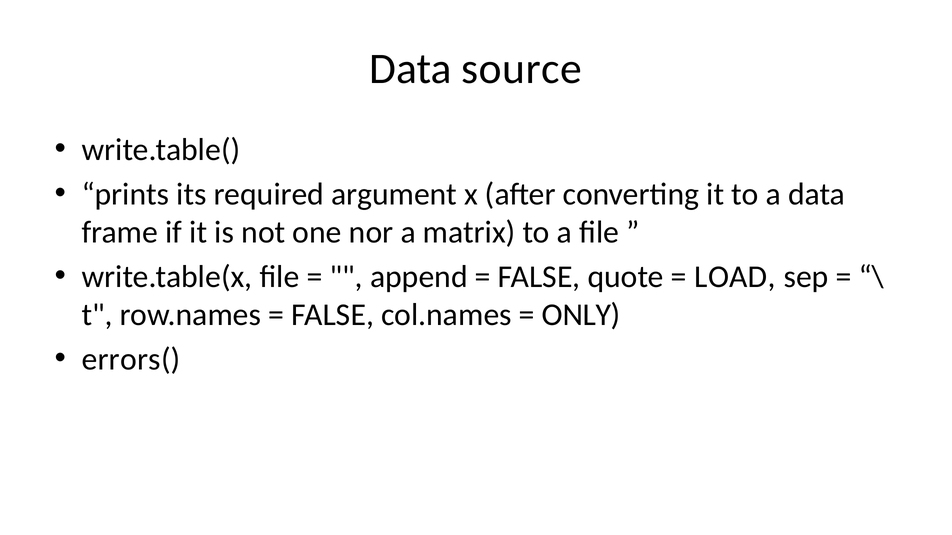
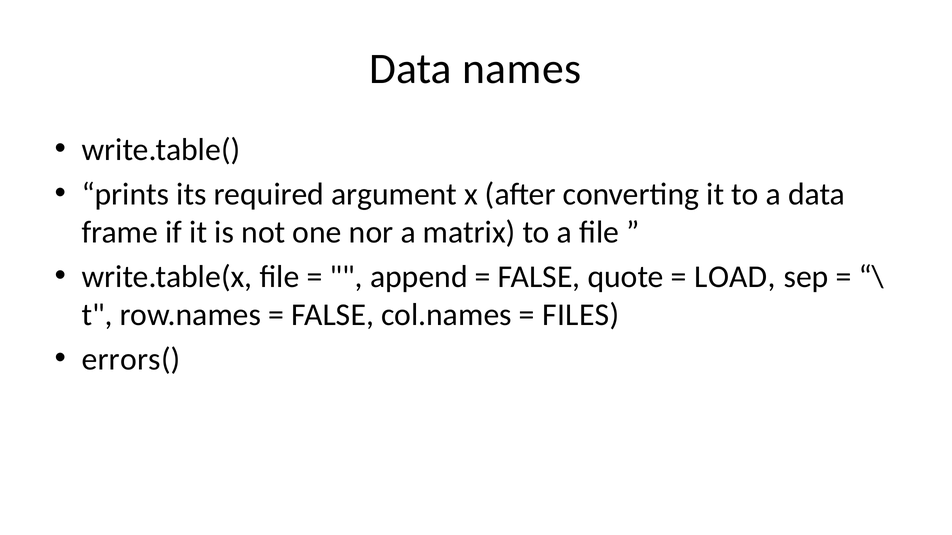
source: source -> names (522, 69)
ONLY: ONLY -> FILES (581, 315)
